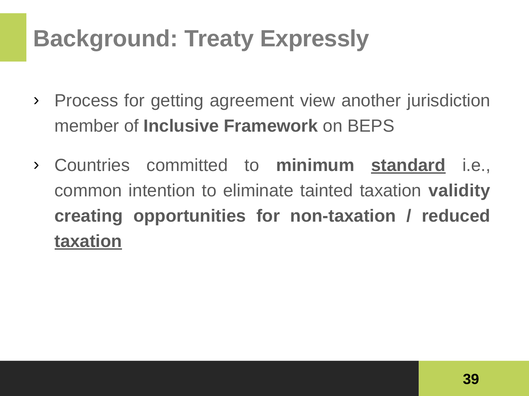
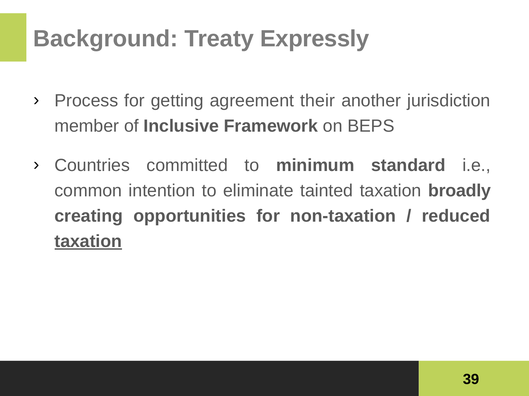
view: view -> their (318, 101)
standard underline: present -> none (408, 166)
validity: validity -> broadly (460, 191)
